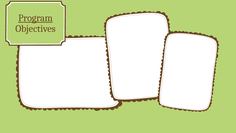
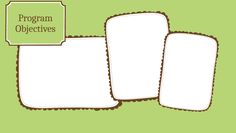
Program underline: present -> none (36, 18)
